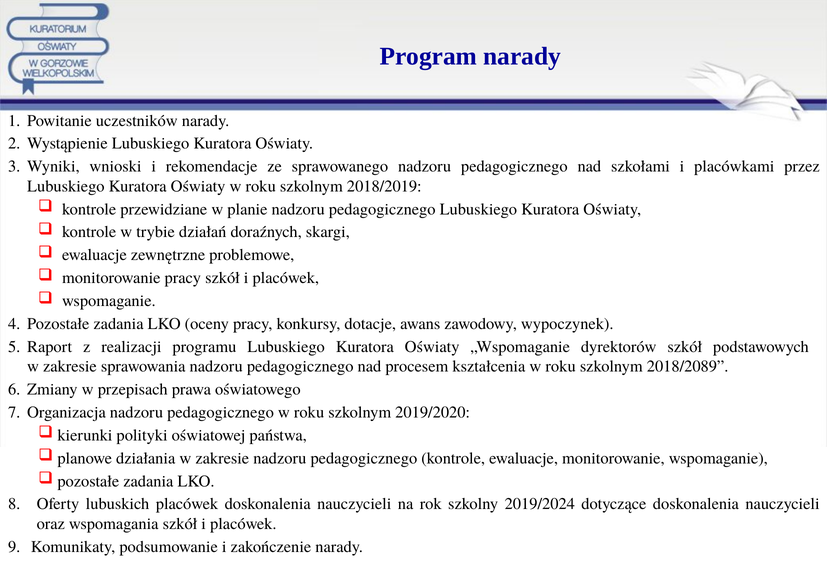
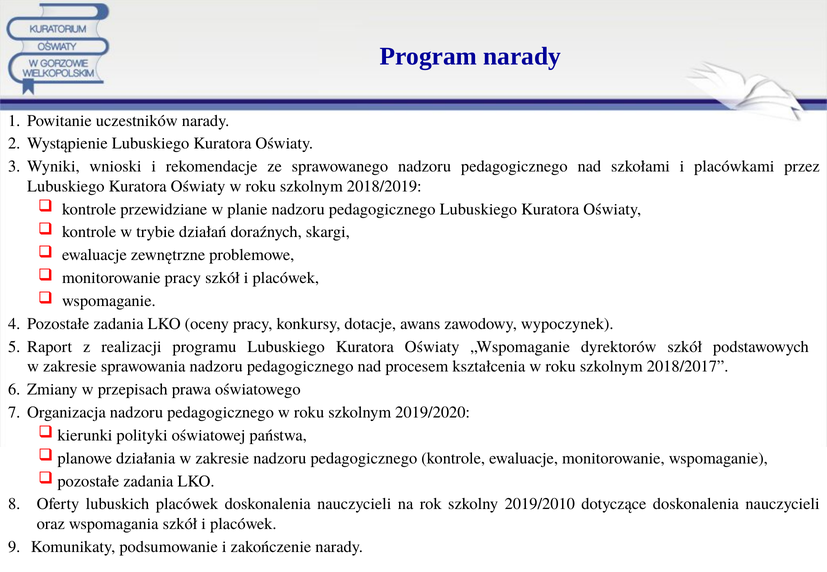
2018/2089: 2018/2089 -> 2018/2017 (688, 367)
2019/2024: 2019/2024 -> 2019/2010 (540, 505)
